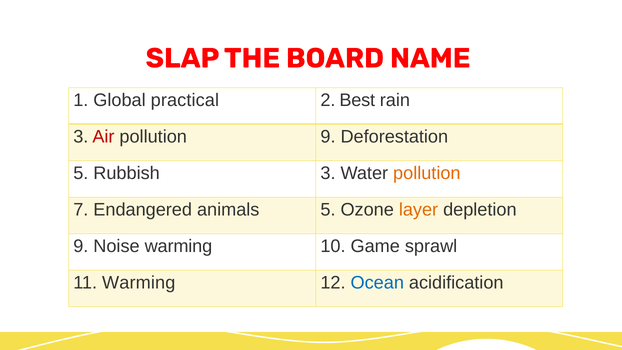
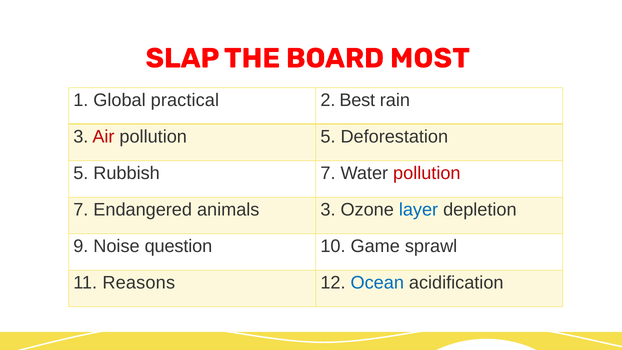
NAME: NAME -> MOST (430, 58)
pollution 9: 9 -> 5 (328, 137)
Rubbish 3: 3 -> 7 (328, 173)
pollution colour: orange -> red (427, 173)
animals 5: 5 -> 3 (328, 210)
layer colour: orange -> blue (419, 210)
Noise warming: warming -> question (178, 246)
11 Warming: Warming -> Reasons (139, 283)
